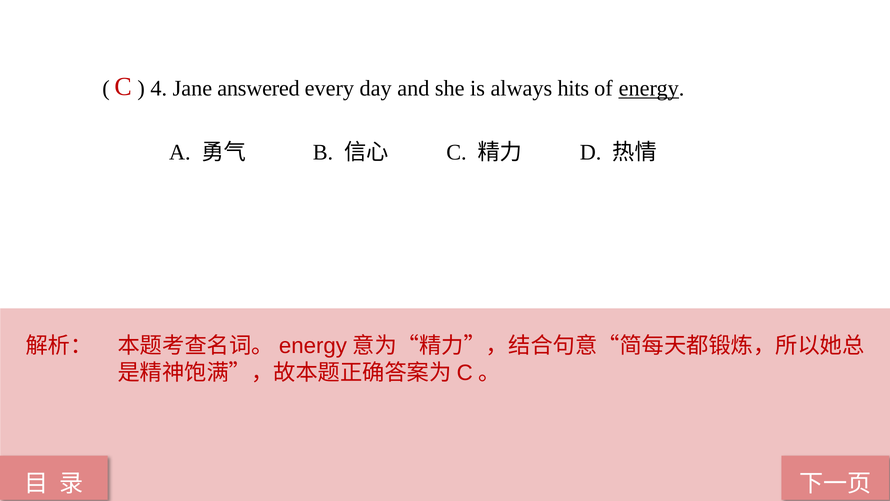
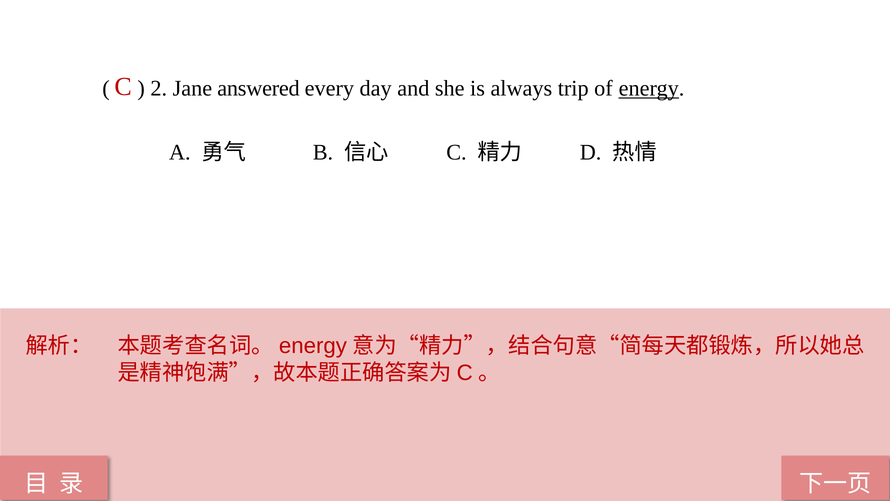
4: 4 -> 2 (159, 88)
hits: hits -> trip (573, 88)
